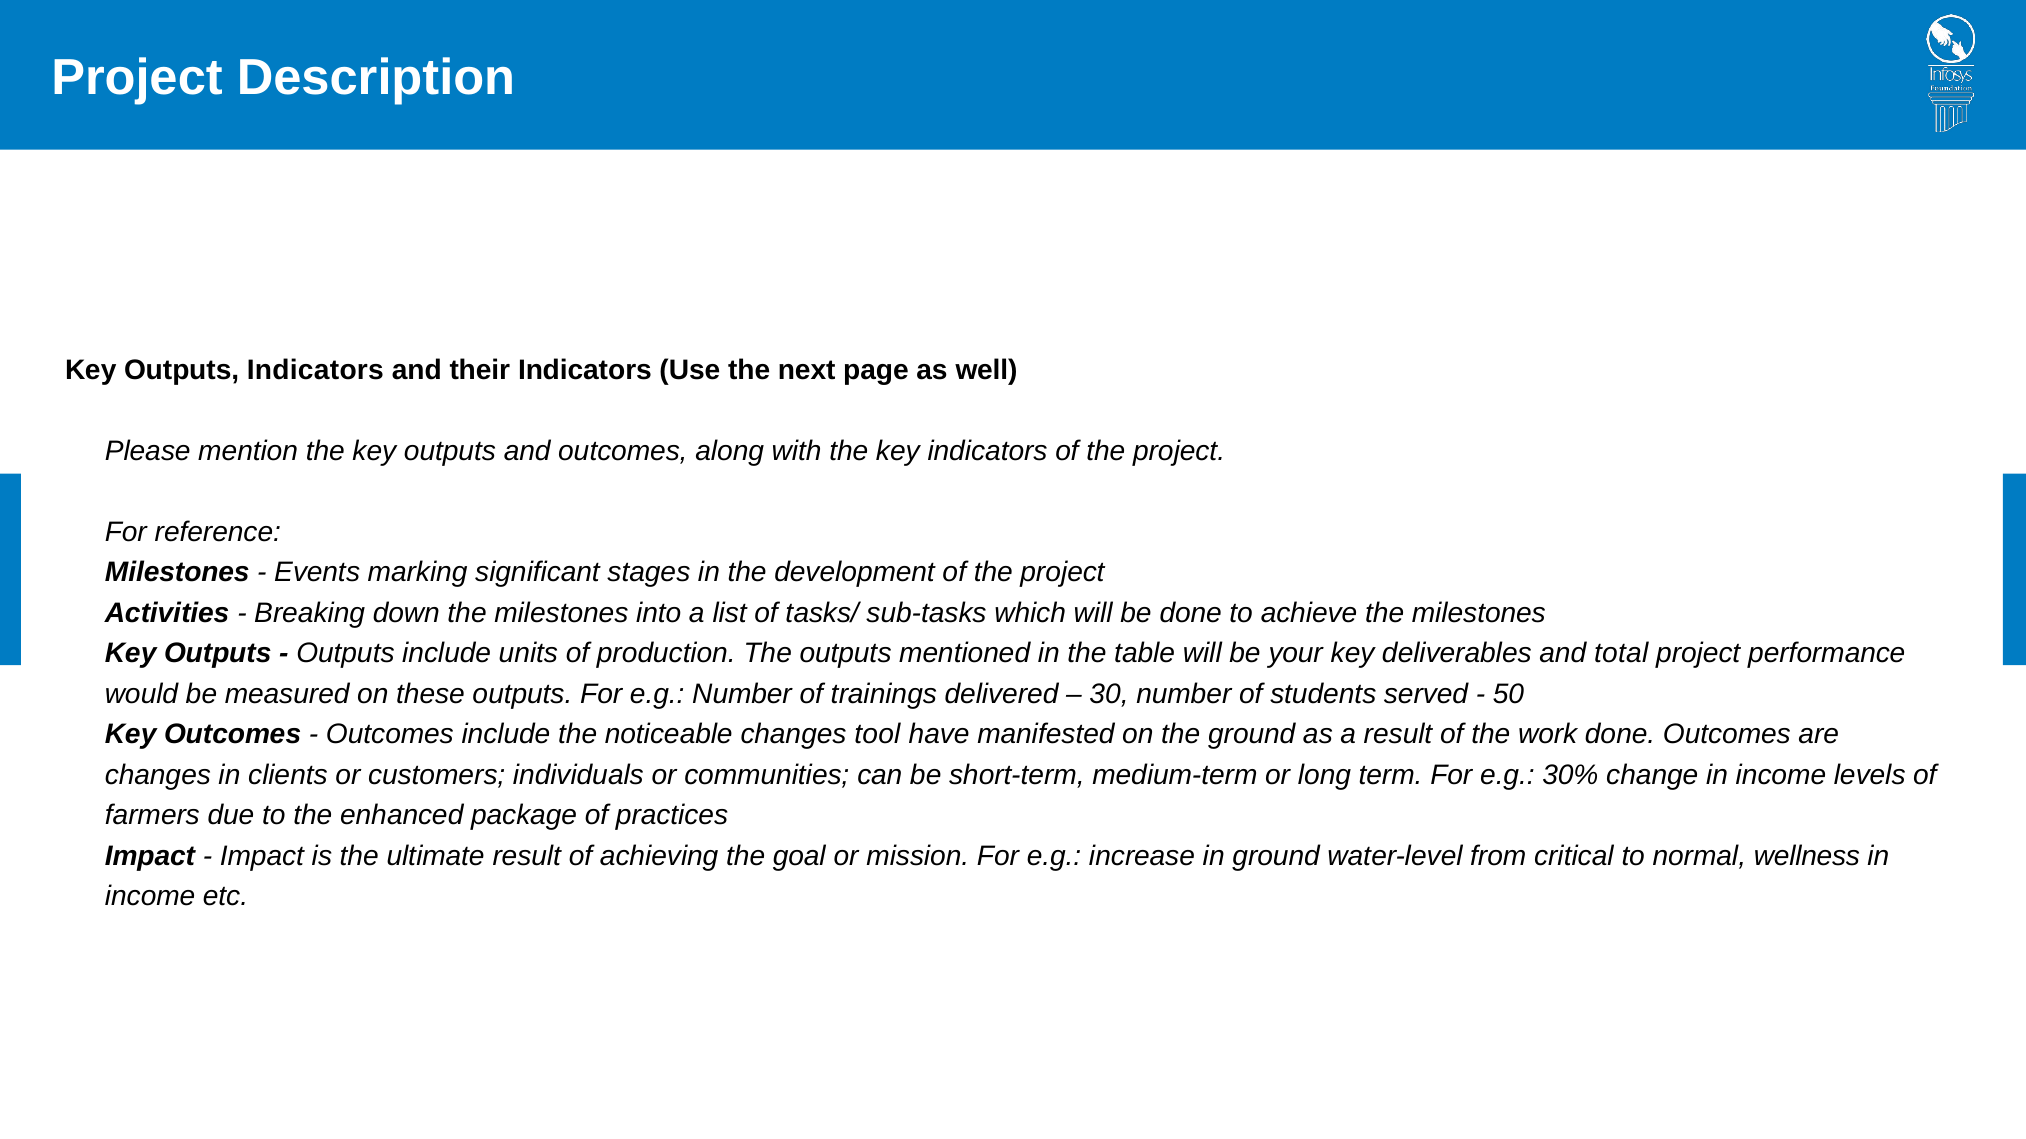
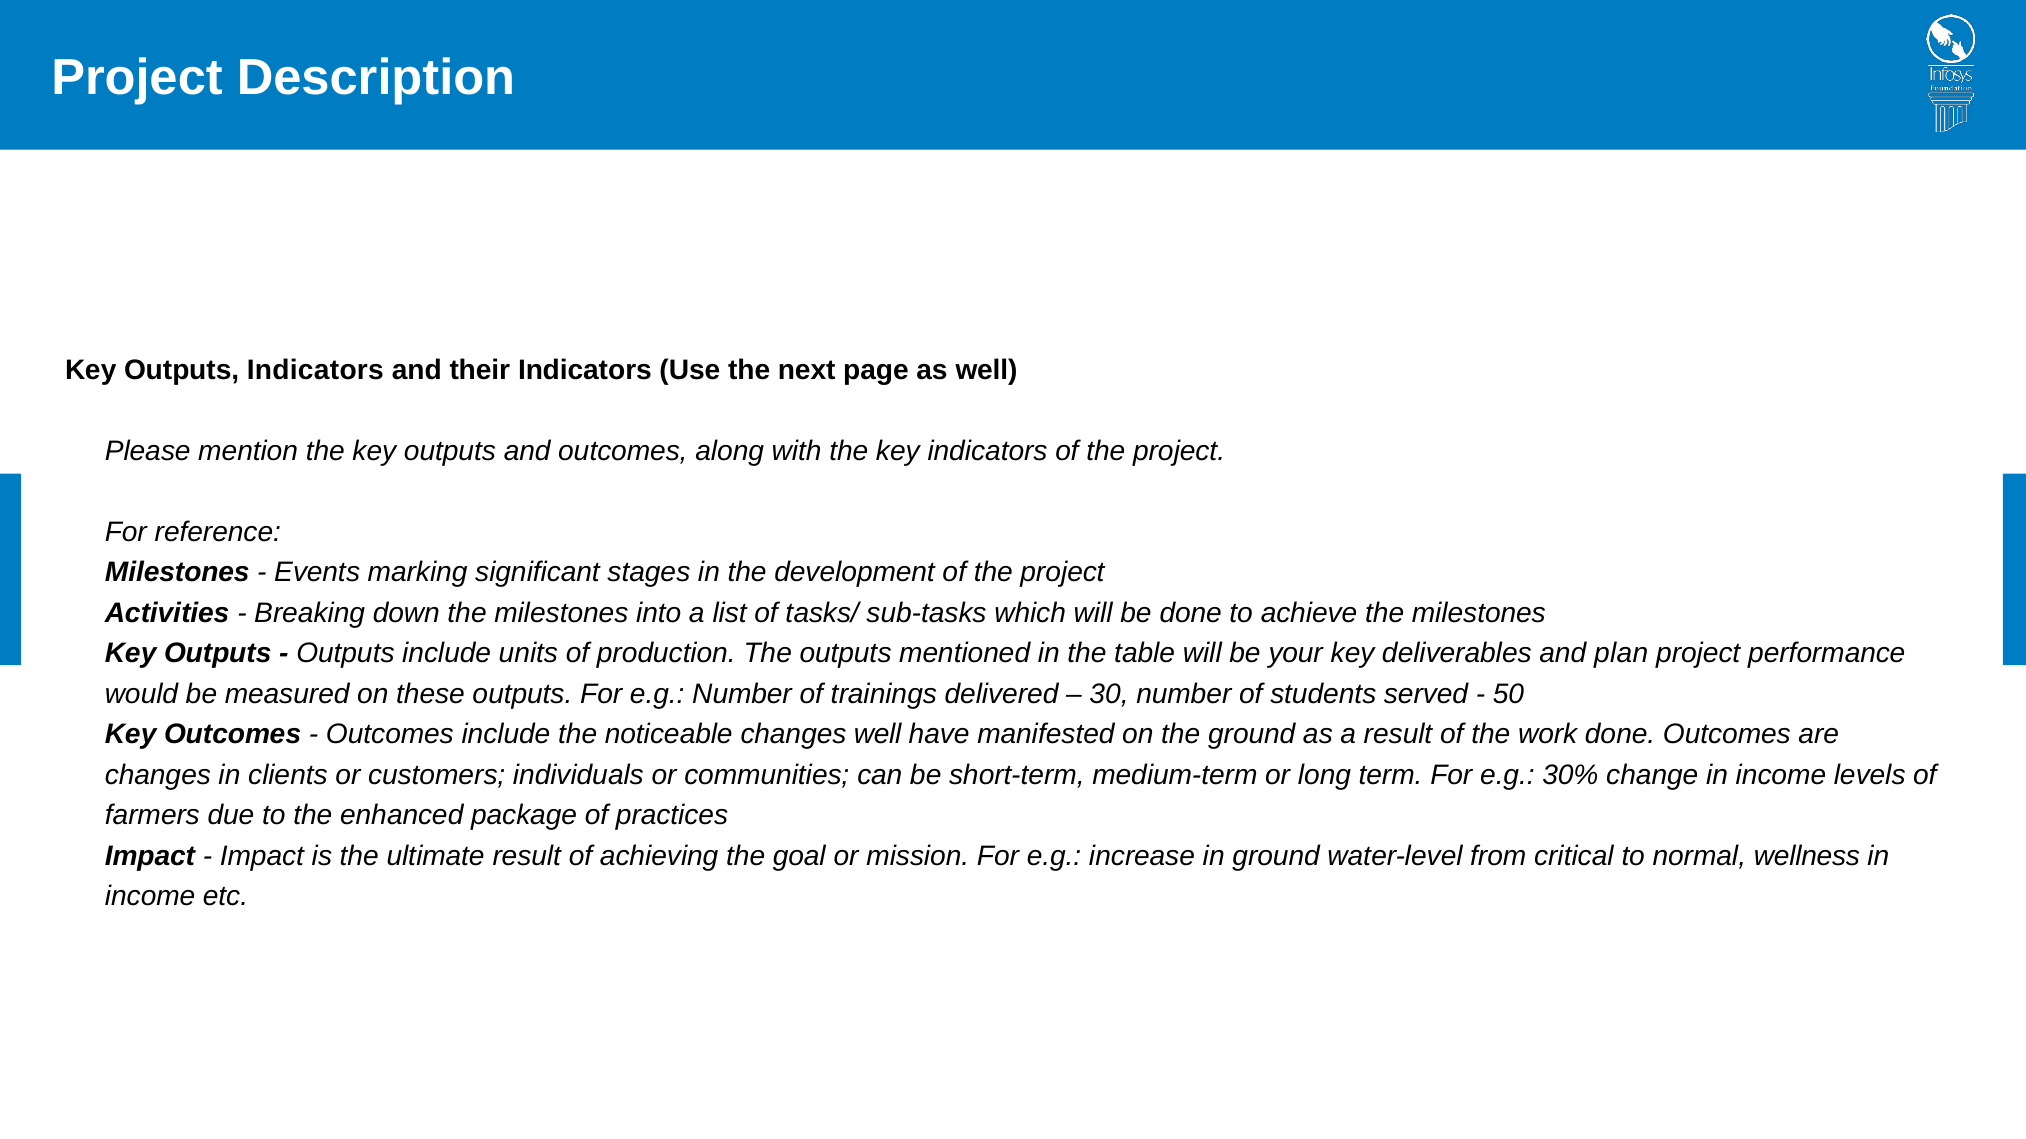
total: total -> plan (1621, 654)
changes tool: tool -> well (878, 735)
